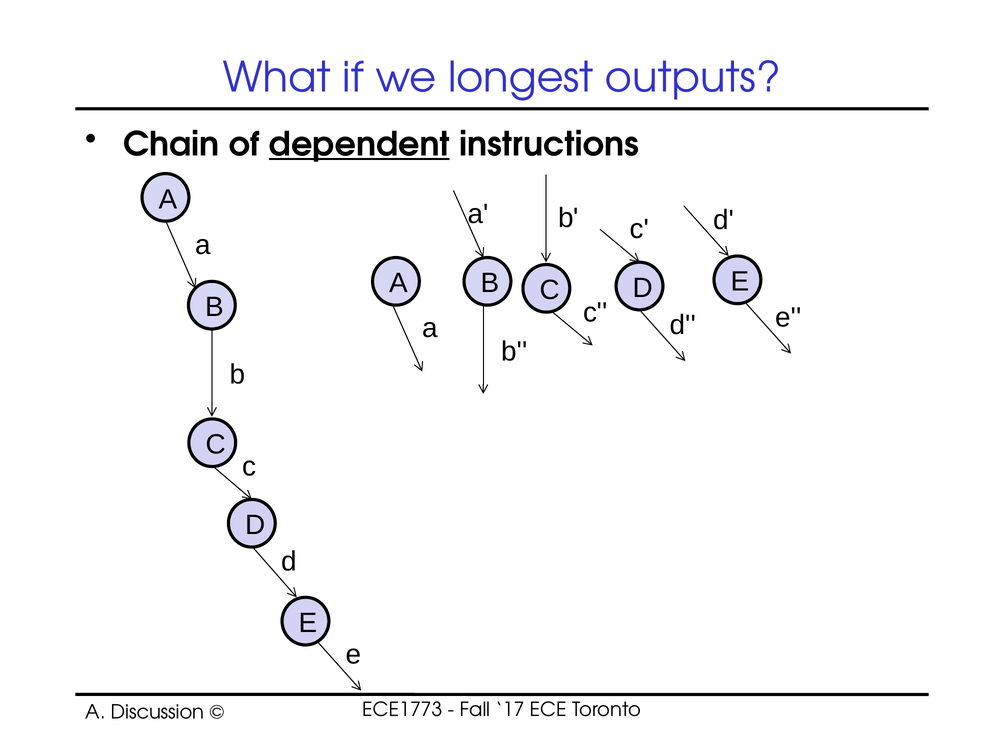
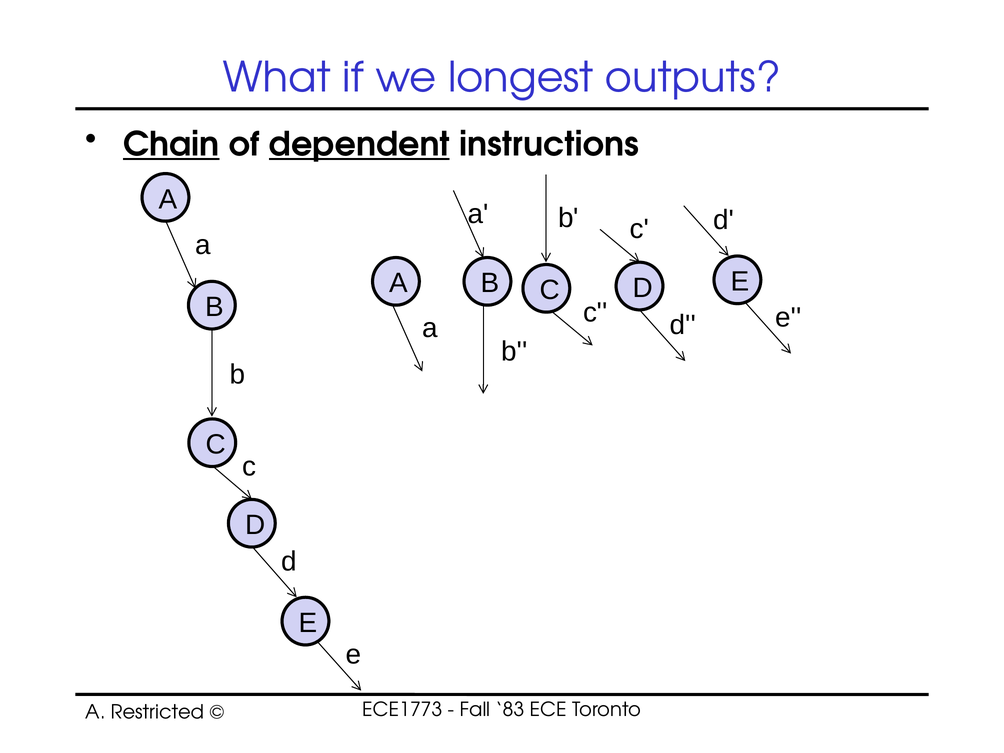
Chain underline: none -> present (171, 145)
Discussion: Discussion -> Restricted (158, 713)
17: 17 -> 83 (510, 710)
